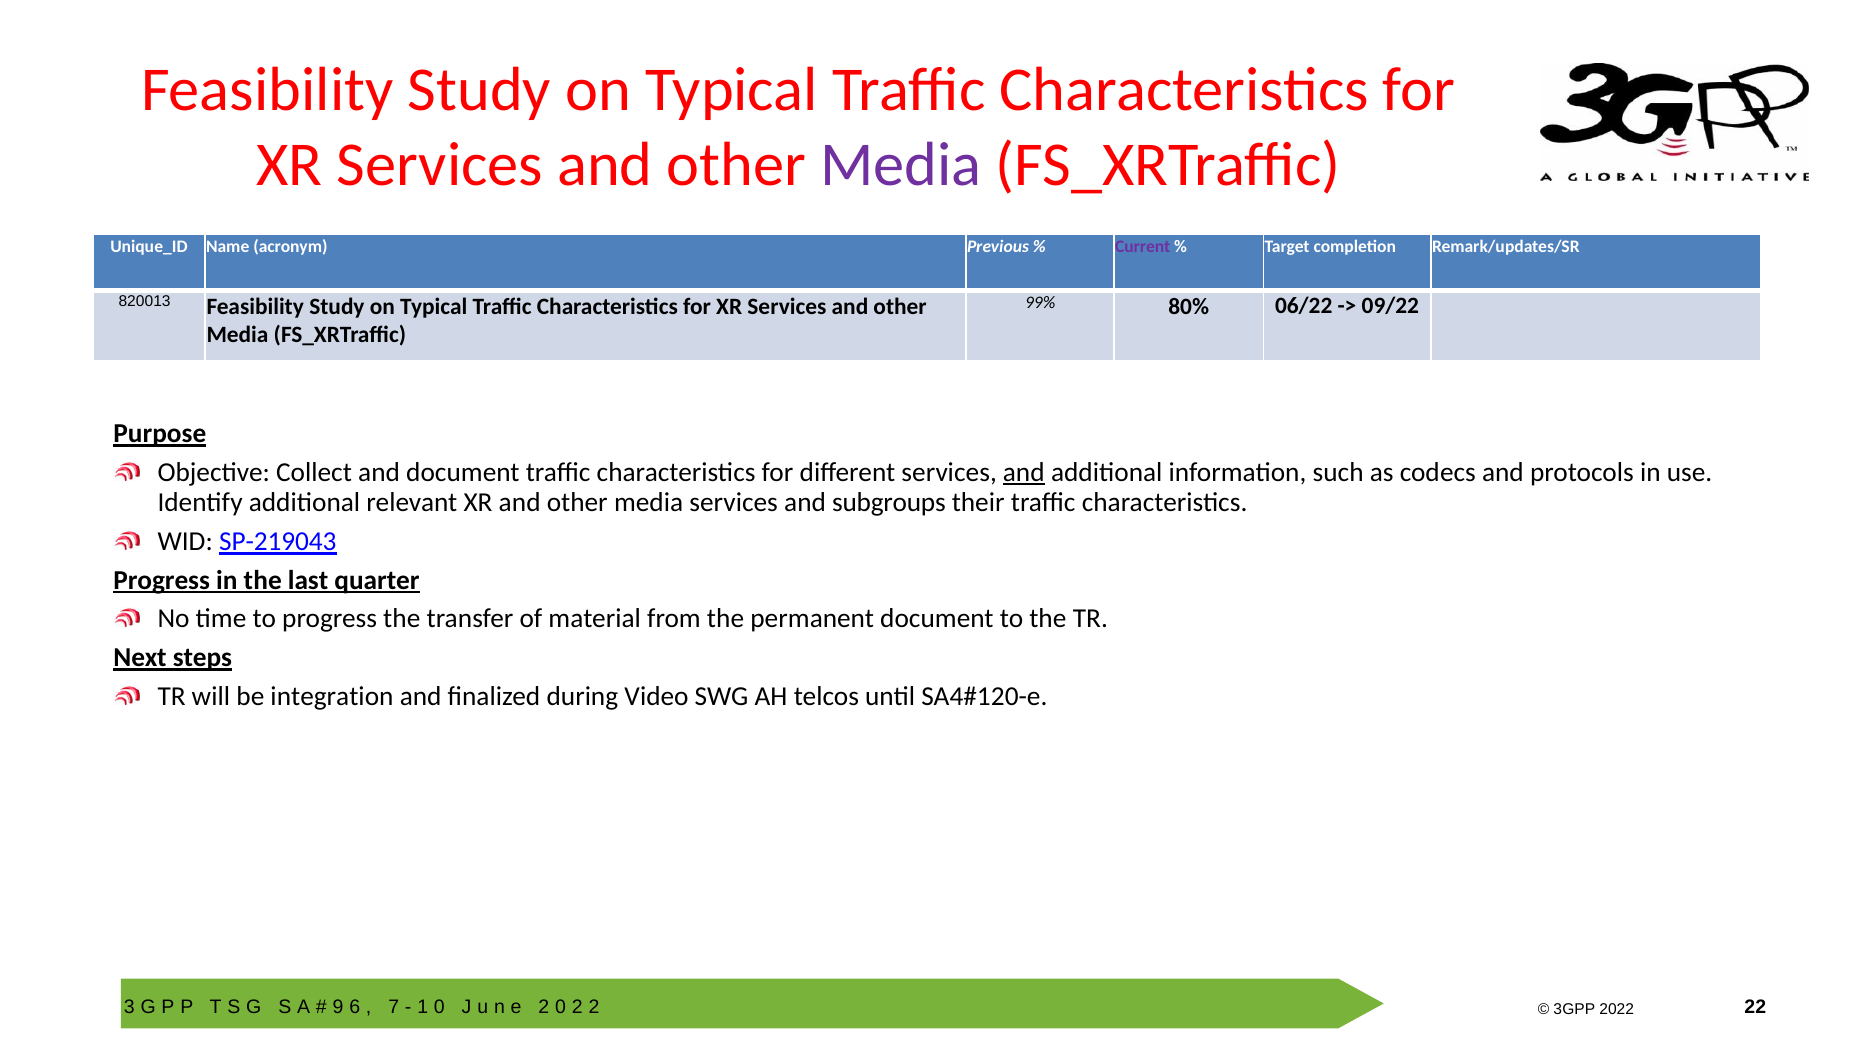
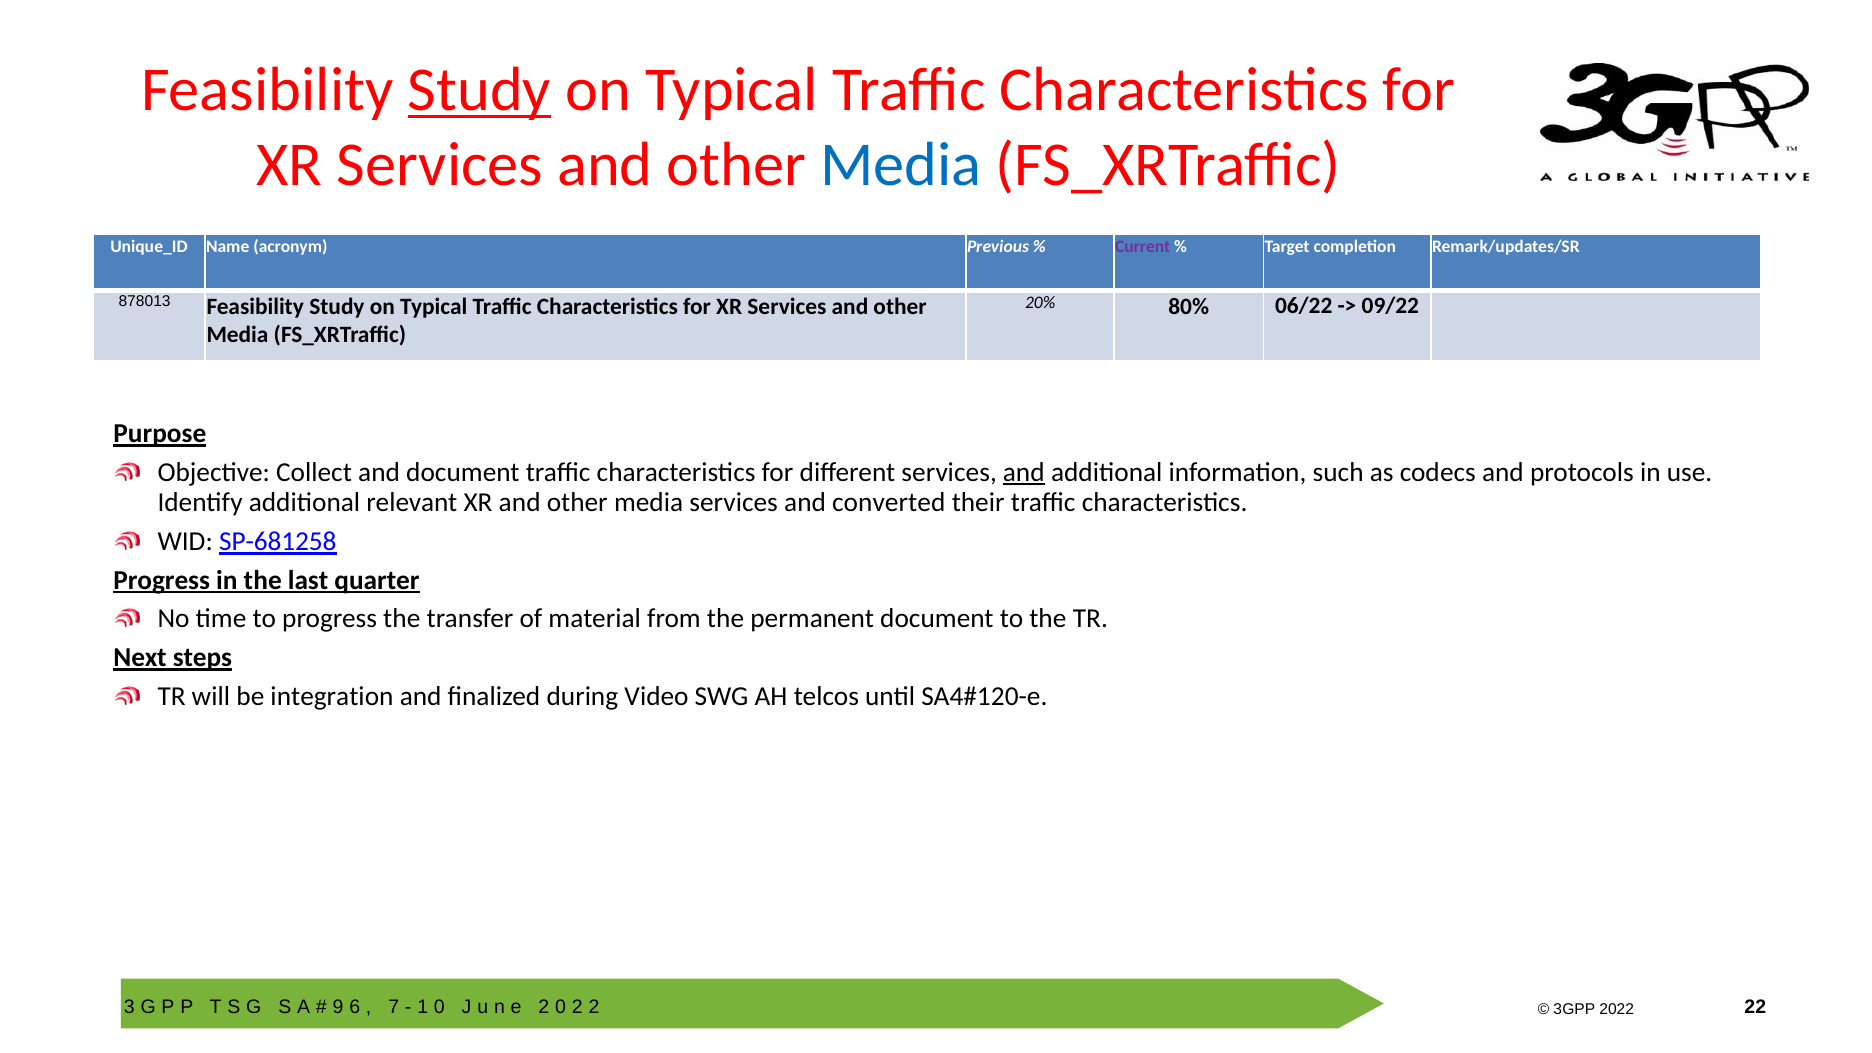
Study underline: none -> present (479, 90)
Media colour: purple -> blue (901, 165)
820013: 820013 -> 878013 (145, 301)
99%: 99% -> 20% (1040, 302)
subgroups: subgroups -> converted (889, 502)
SP-219043: SP-219043 -> SP-681258 (278, 541)
